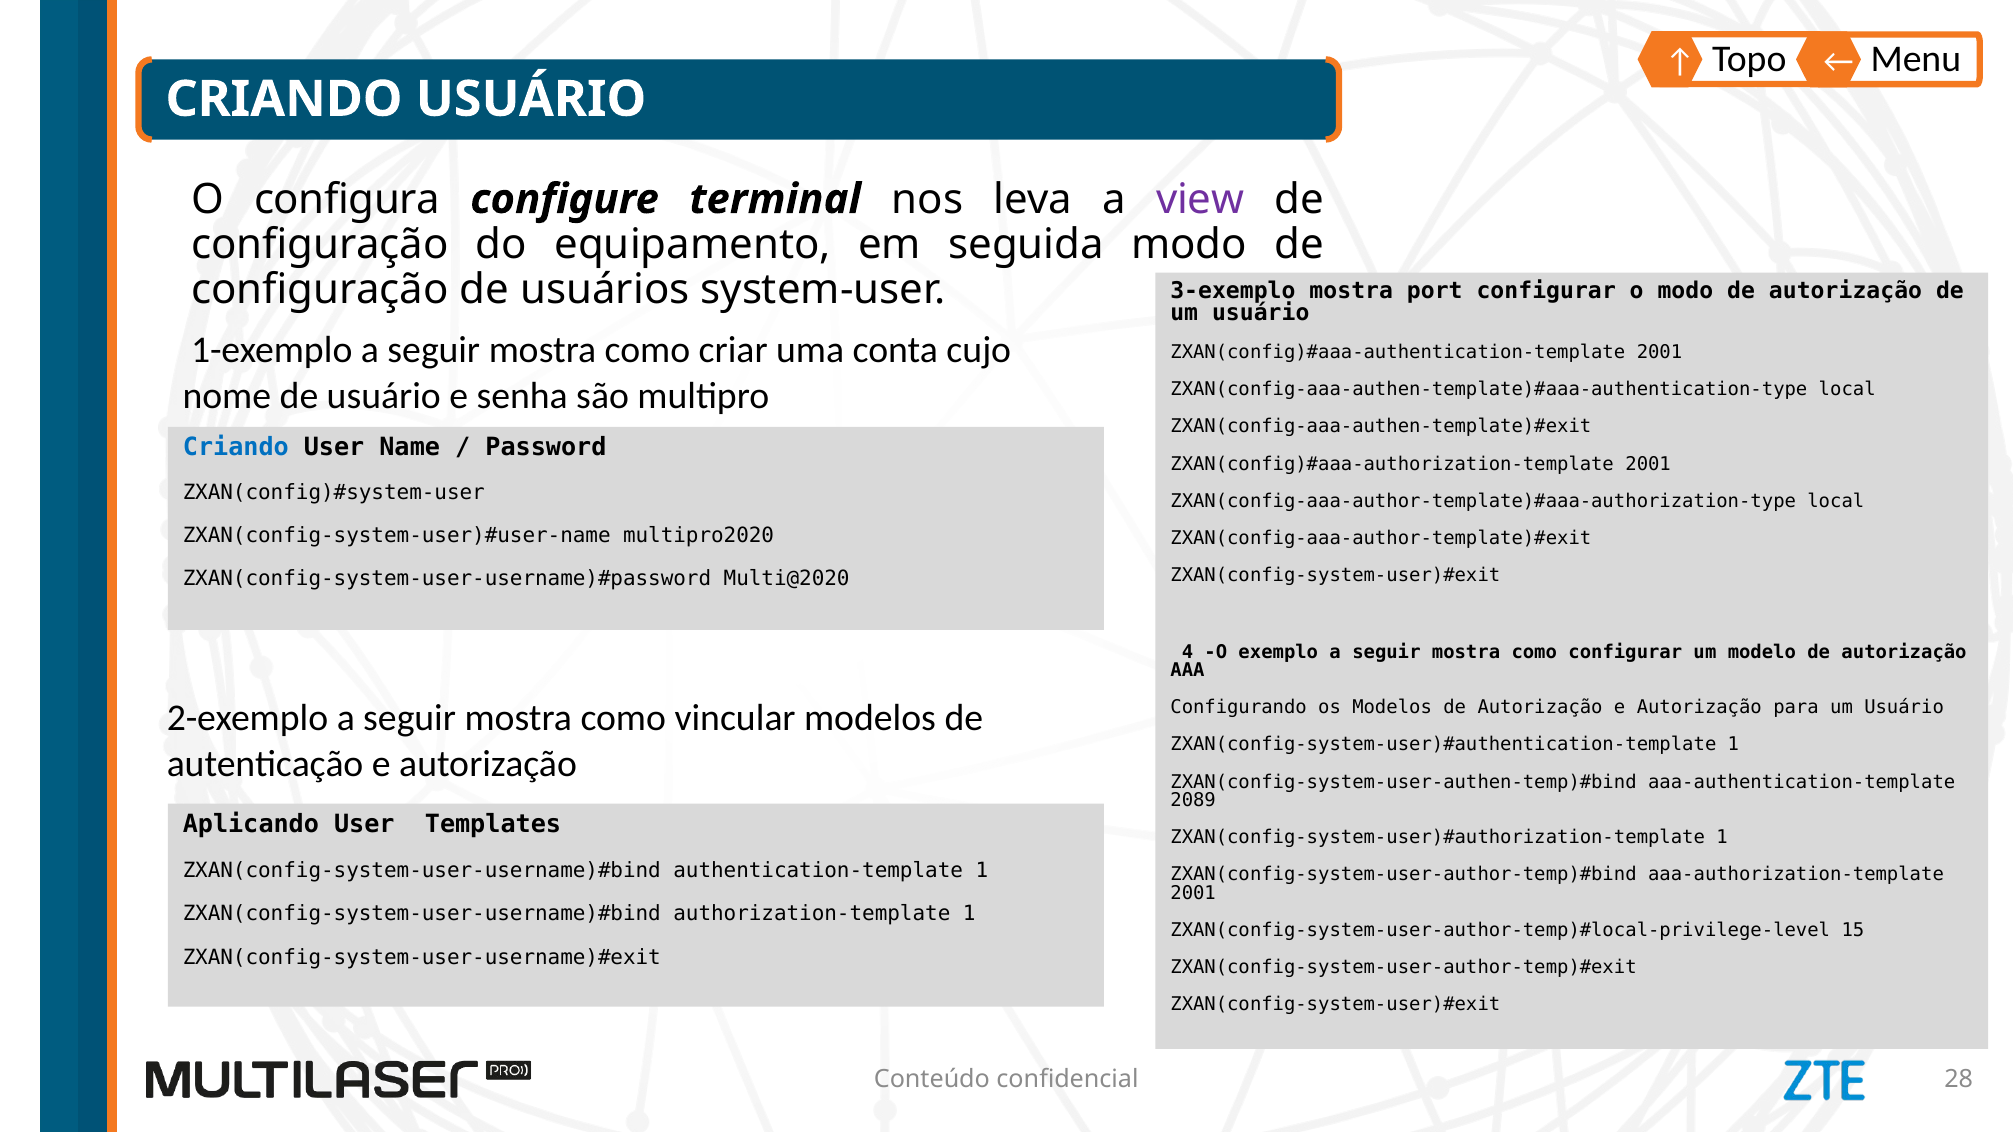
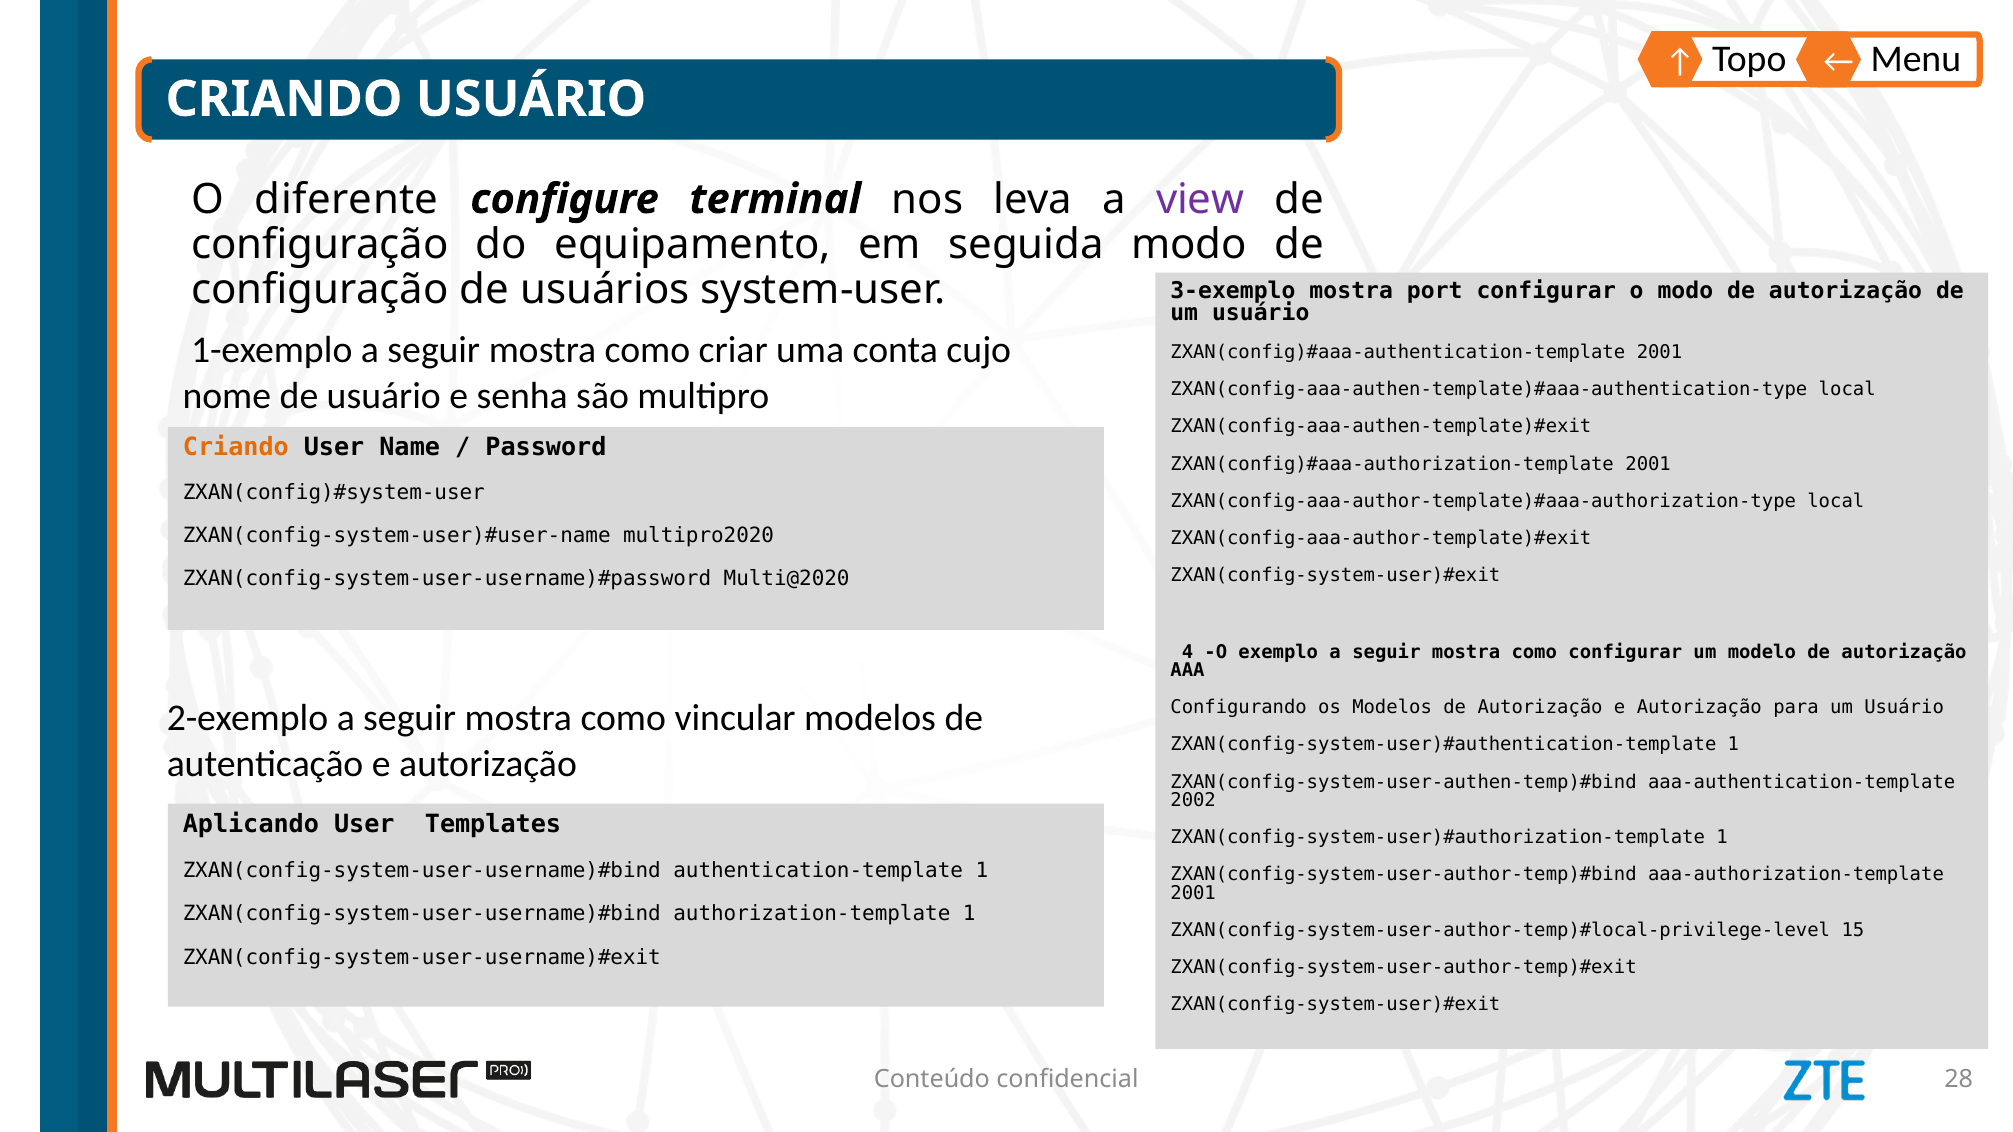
configura: configura -> diferente (347, 199)
Criando colour: blue -> orange (236, 447)
2089: 2089 -> 2002 (1193, 800)
